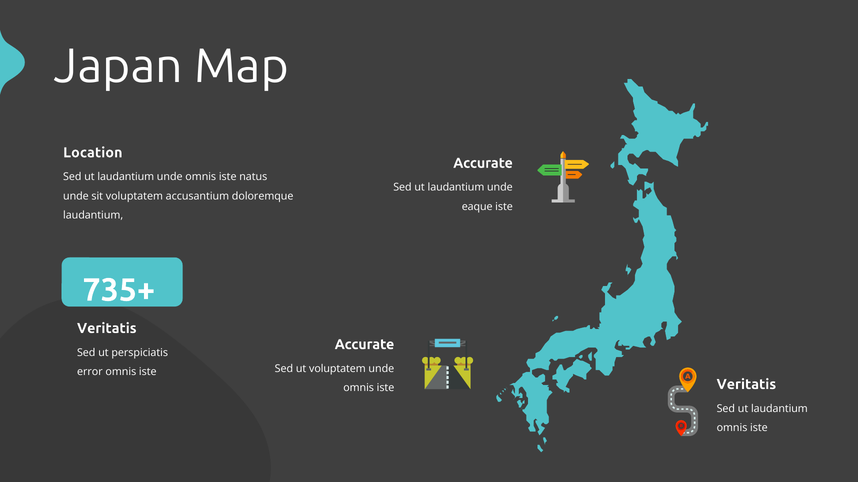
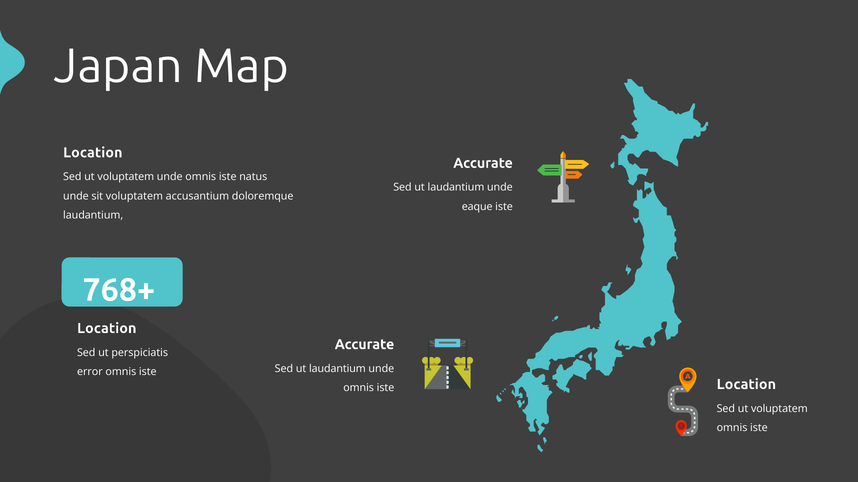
laudantium: laudantium -> voluptatem (126, 177)
735+: 735+ -> 768+ (119, 290)
Veritatis: Veritatis -> Location (107, 329)
voluptatem: voluptatem -> laudantium (337, 369)
Veritatis: Veritatis -> Location (746, 385)
laudantium: laudantium -> voluptatem (779, 409)
